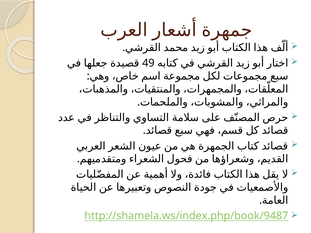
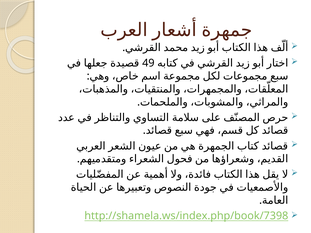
http://shamela.ws/index.php/book/9487: http://shamela.ws/index.php/book/9487 -> http://shamela.ws/index.php/book/7398 (186, 216)
